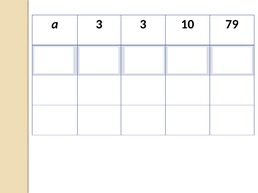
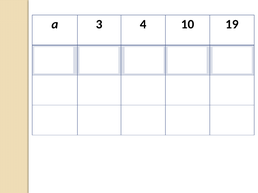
3 3: 3 -> 4 (143, 24)
79: 79 -> 19 (232, 24)
